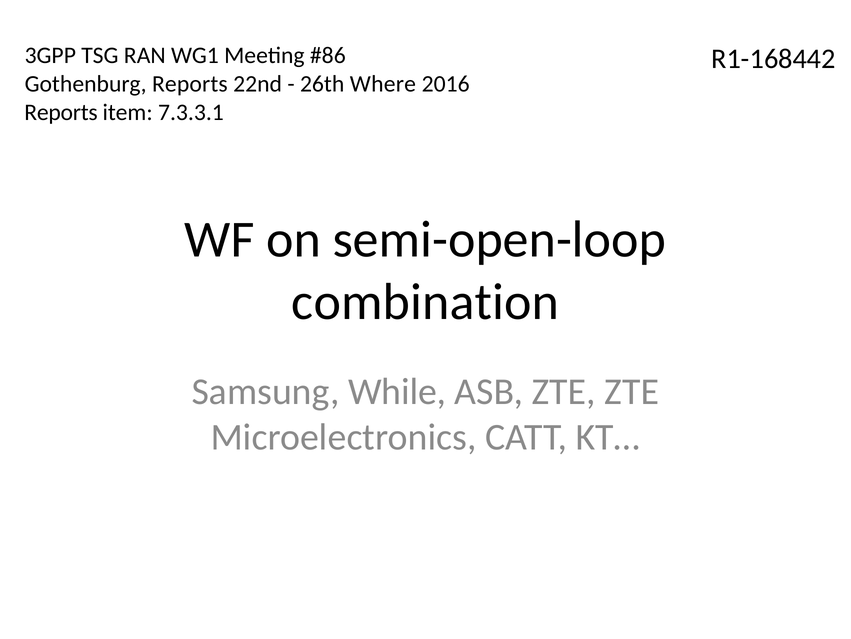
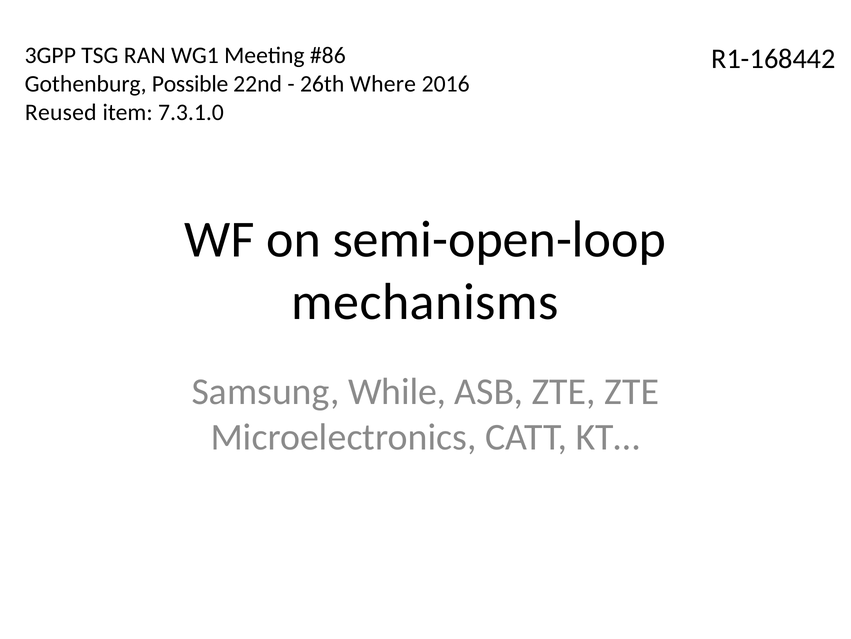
Gothenburg Reports: Reports -> Possible (190, 84)
Reports: Reports -> Reused (61, 112)
7.3.3.1: 7.3.3.1 -> 7.3.1.0 (191, 112)
combination: combination -> mechanisms (425, 302)
